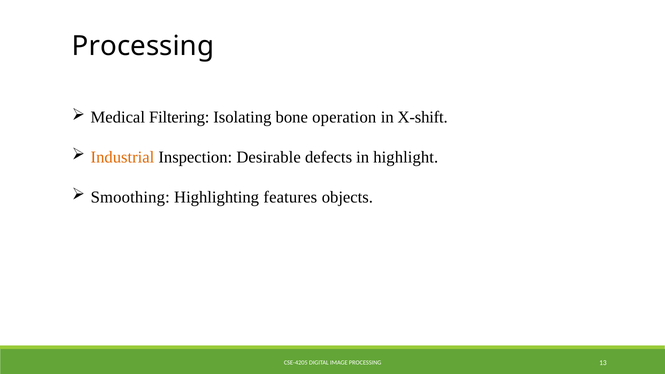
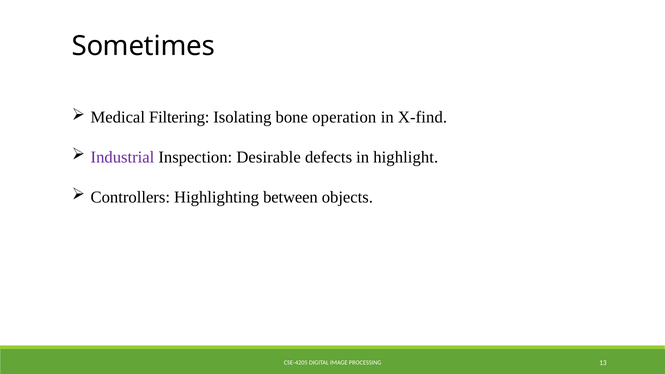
Processing: Processing -> Sometimes (143, 46)
X-shift: X-shift -> X-find (423, 117)
Industrial colour: orange -> purple (122, 157)
Smoothing: Smoothing -> Controllers (130, 197)
features: features -> between (290, 197)
